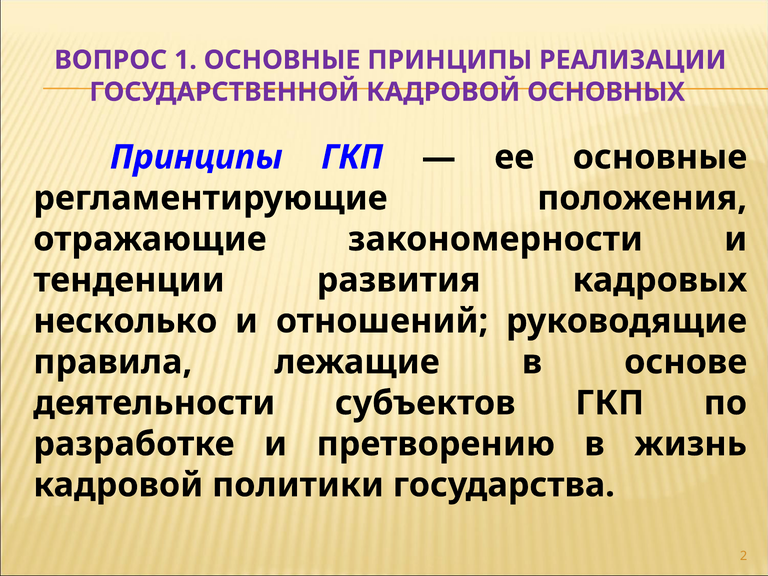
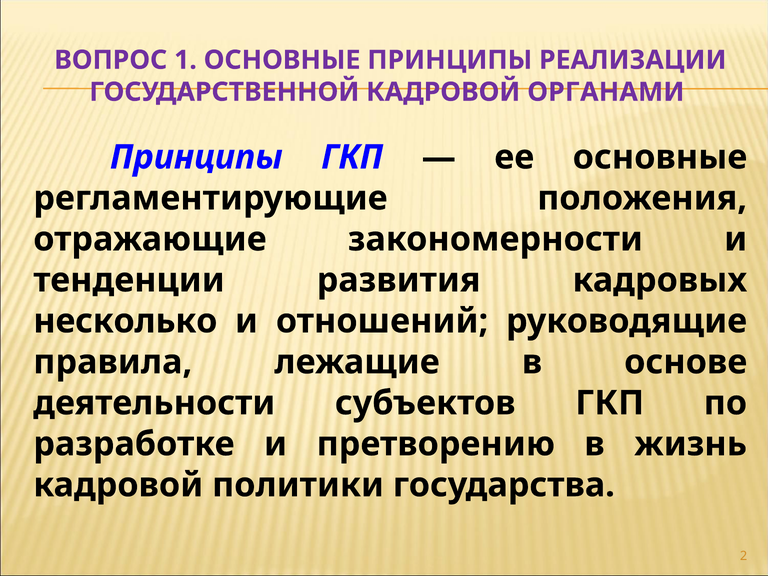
ОСНОВНЫХ: ОСНОВНЫХ -> ОРГАНАМИ (606, 92)
